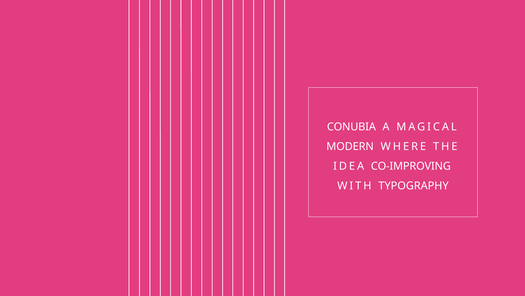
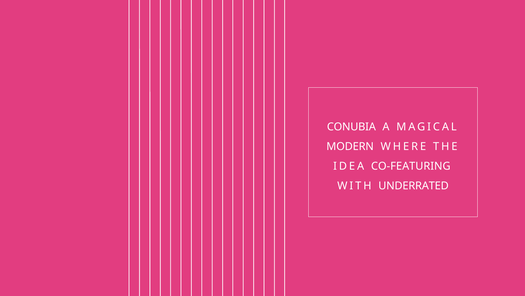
CO-IMPROVING: CO-IMPROVING -> CO-FEATURING (411, 166)
TYPOGRAPHY: TYPOGRAPHY -> UNDERRATED (414, 185)
